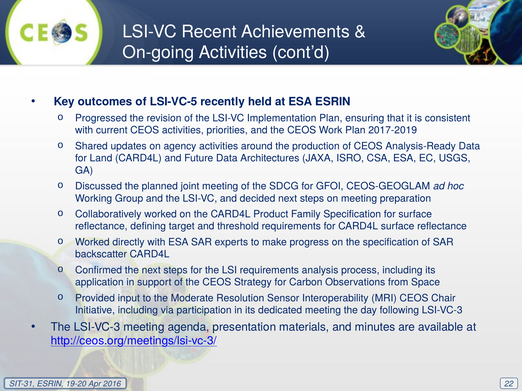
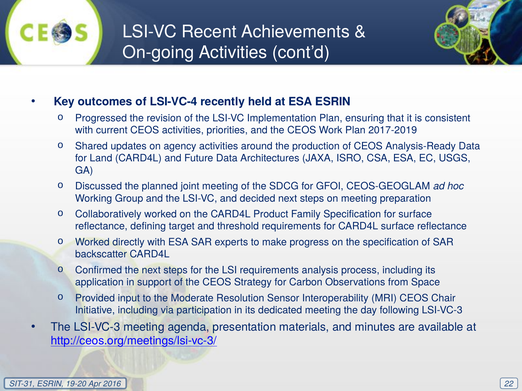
LSI-VC-5: LSI-VC-5 -> LSI-VC-4 (174, 102)
